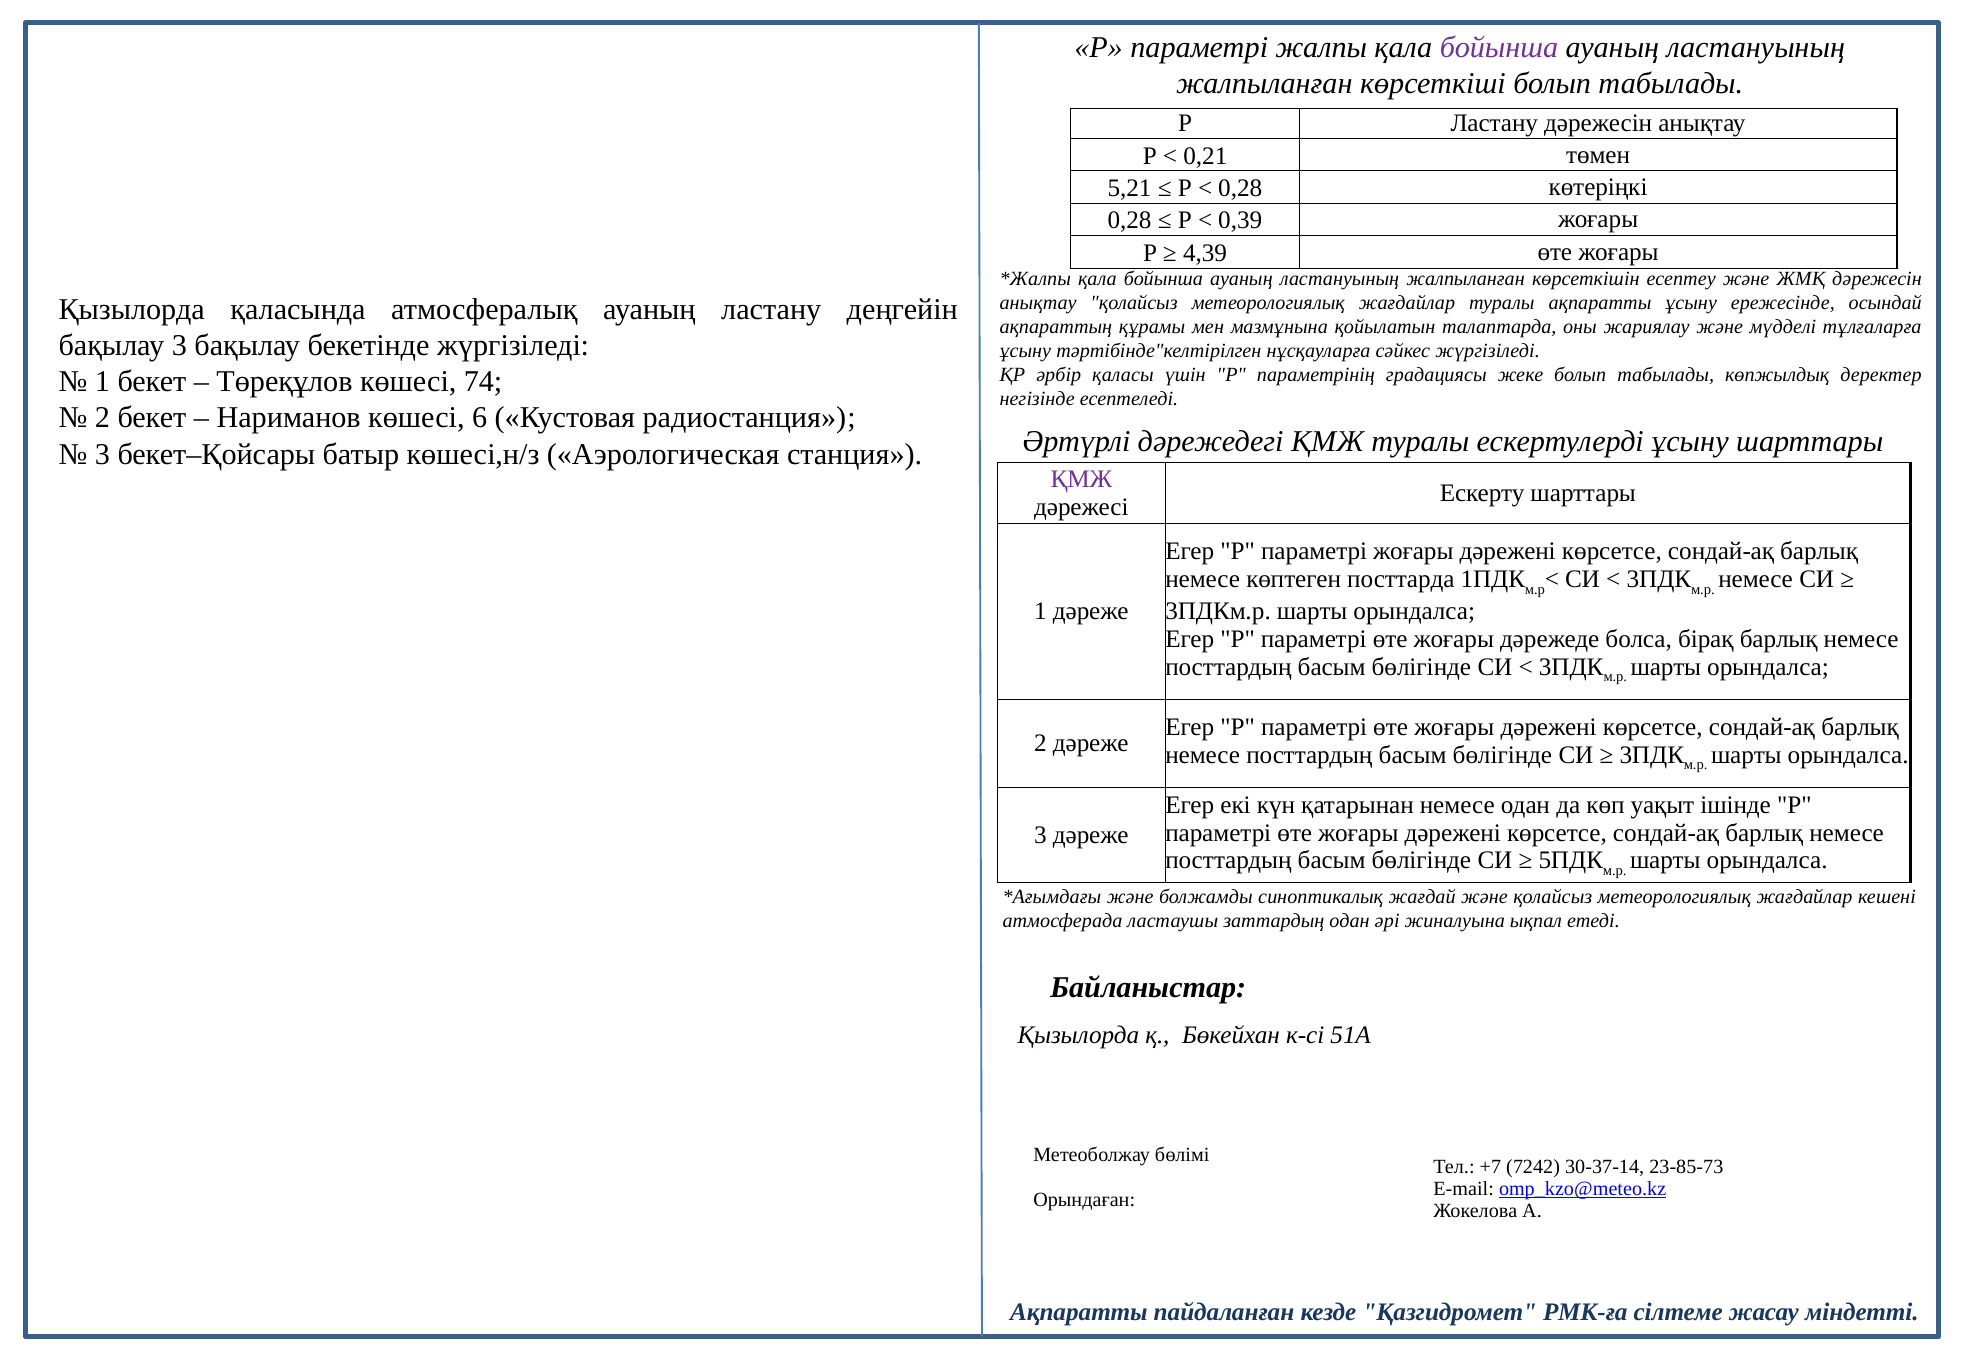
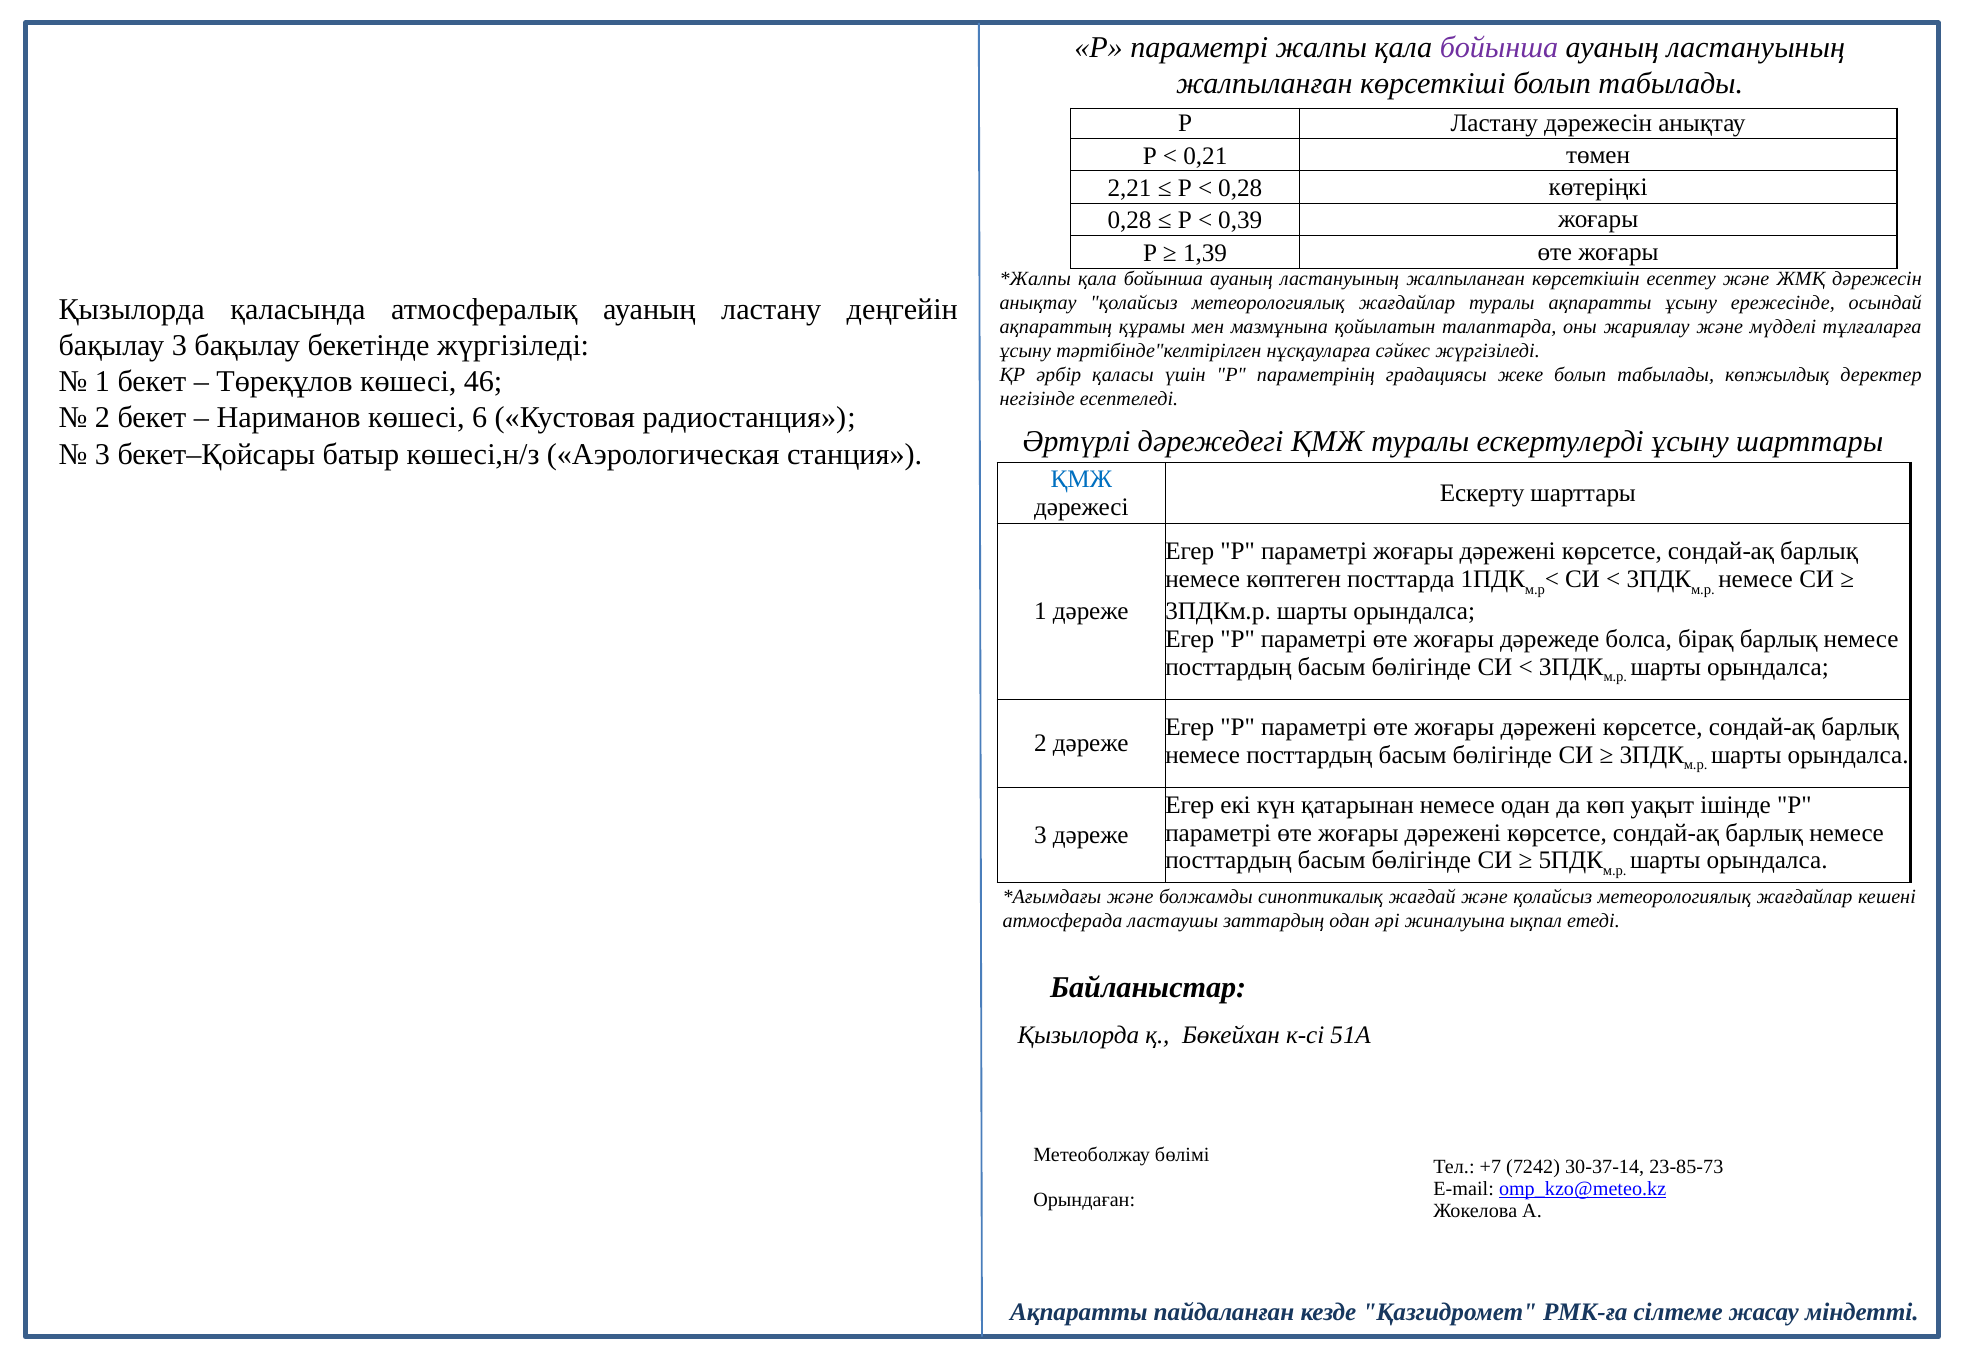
5,21: 5,21 -> 2,21 (1130, 188)
4,39: 4,39 -> 1,39 (1205, 253)
74: 74 -> 46 (483, 382)
ҚМЖ colour: purple -> blue (1081, 479)
